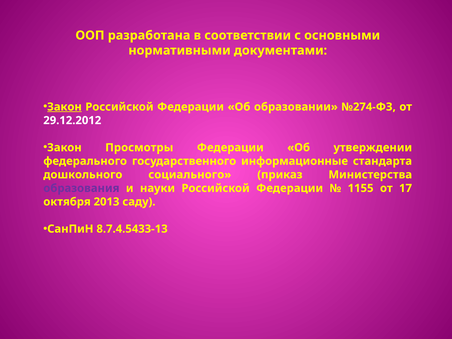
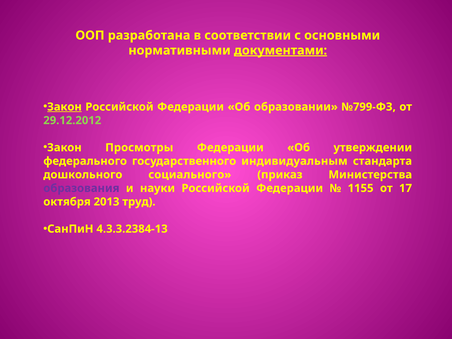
документами underline: none -> present (281, 50)
№274-ФЗ: №274-ФЗ -> №799-ФЗ (369, 107)
29.12.2012 colour: white -> light green (72, 120)
информационные: информационные -> индивидуальным (294, 161)
саду: саду -> труд (139, 202)
8.7.4.5433-13: 8.7.4.5433-13 -> 4.3.3.2384-13 (132, 229)
